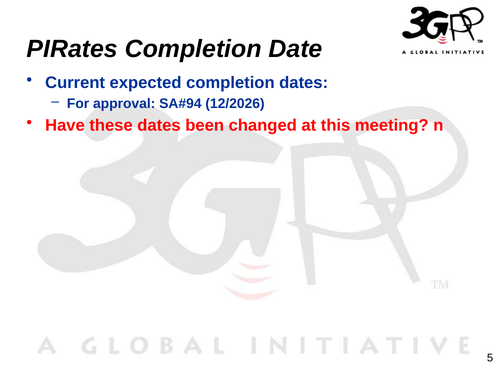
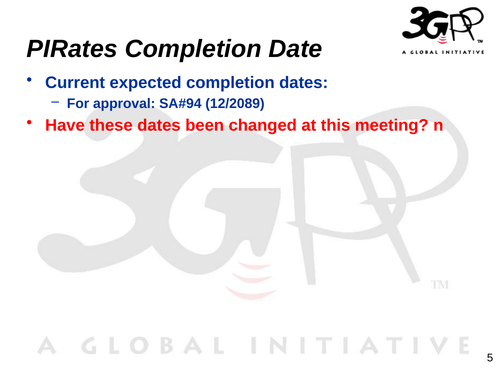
12/2026: 12/2026 -> 12/2089 (235, 103)
